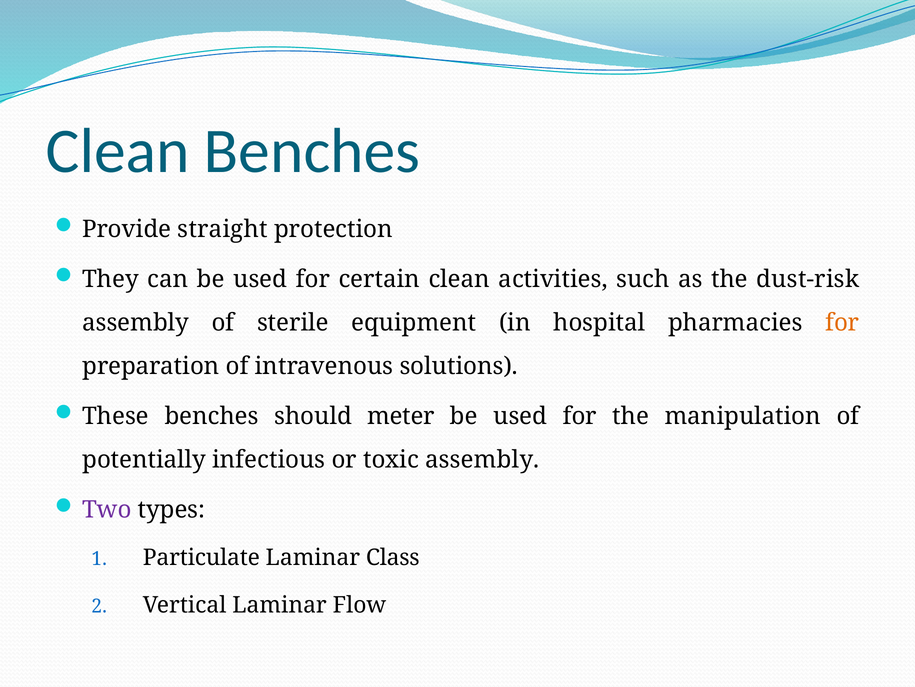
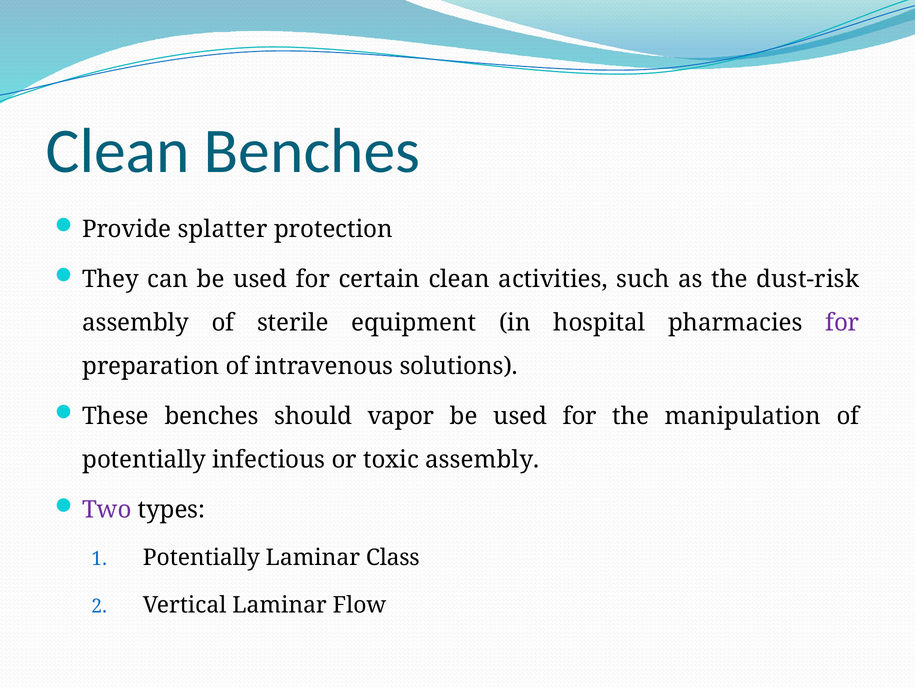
straight: straight -> splatter (223, 229)
for colour: orange -> purple (842, 322)
meter: meter -> vapor (401, 416)
Particulate: Particulate -> Potentially (201, 557)
